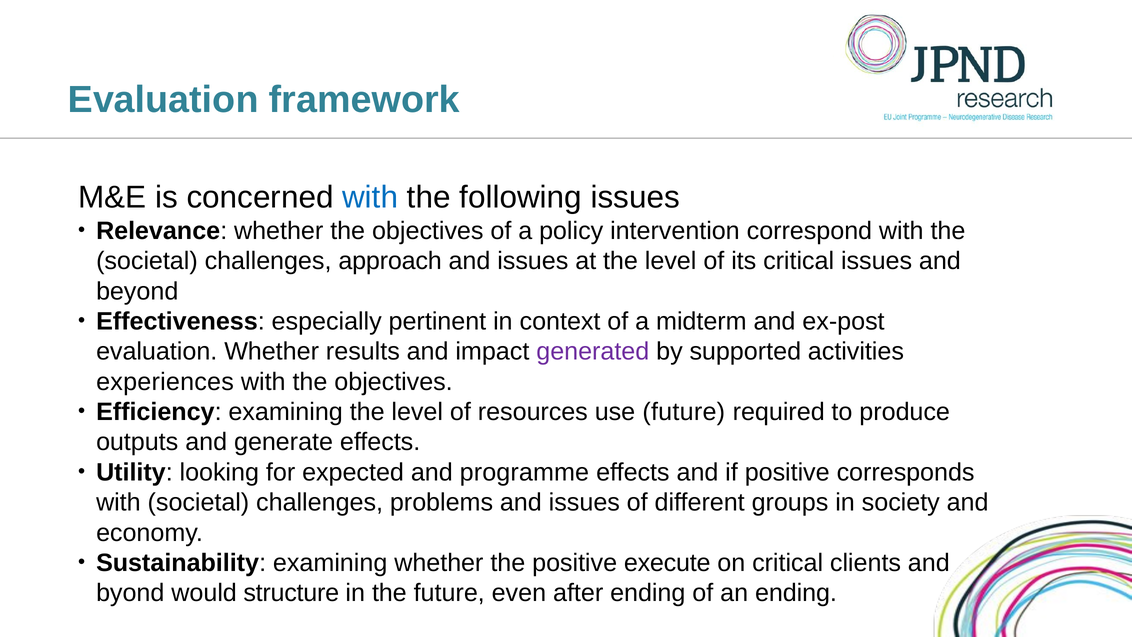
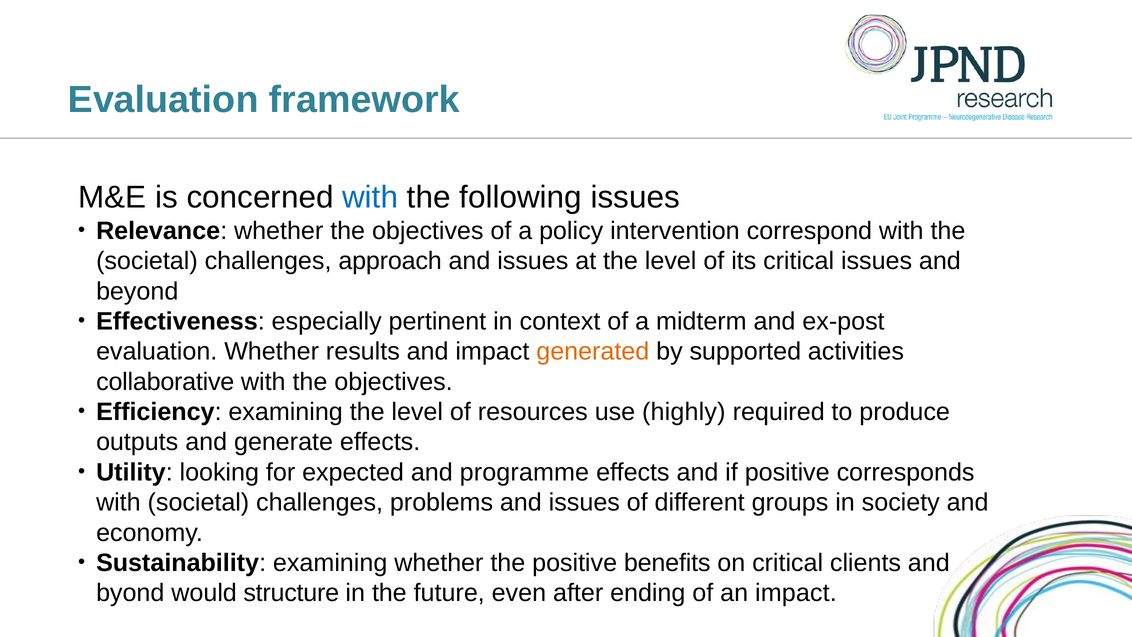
generated colour: purple -> orange (593, 351)
experiences: experiences -> collaborative (165, 382)
use future: future -> highly (684, 412)
execute: execute -> benefits (667, 563)
an ending: ending -> impact (796, 593)
